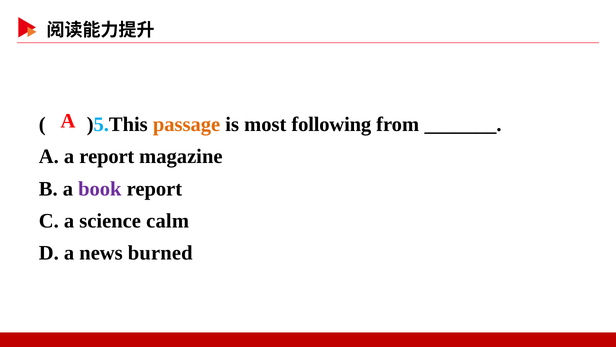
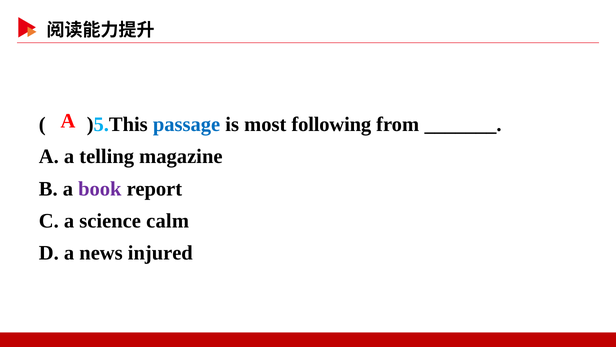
passage colour: orange -> blue (187, 124)
a report: report -> telling (107, 156)
burned: burned -> injured (160, 253)
